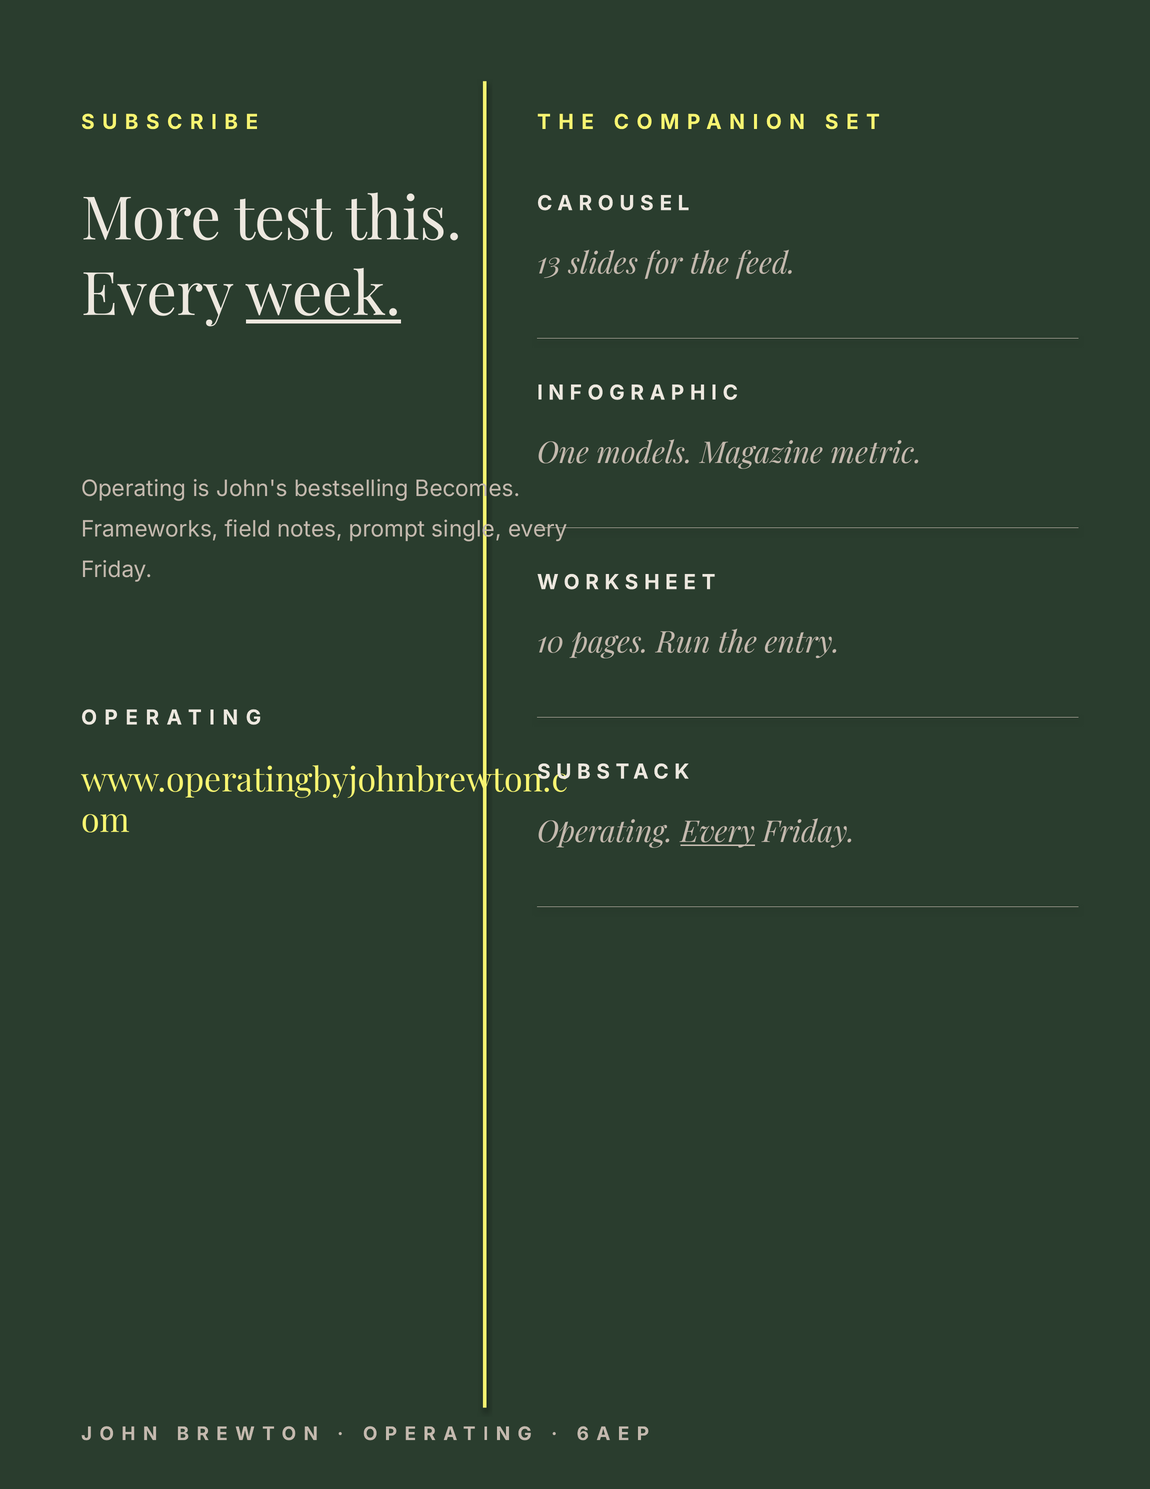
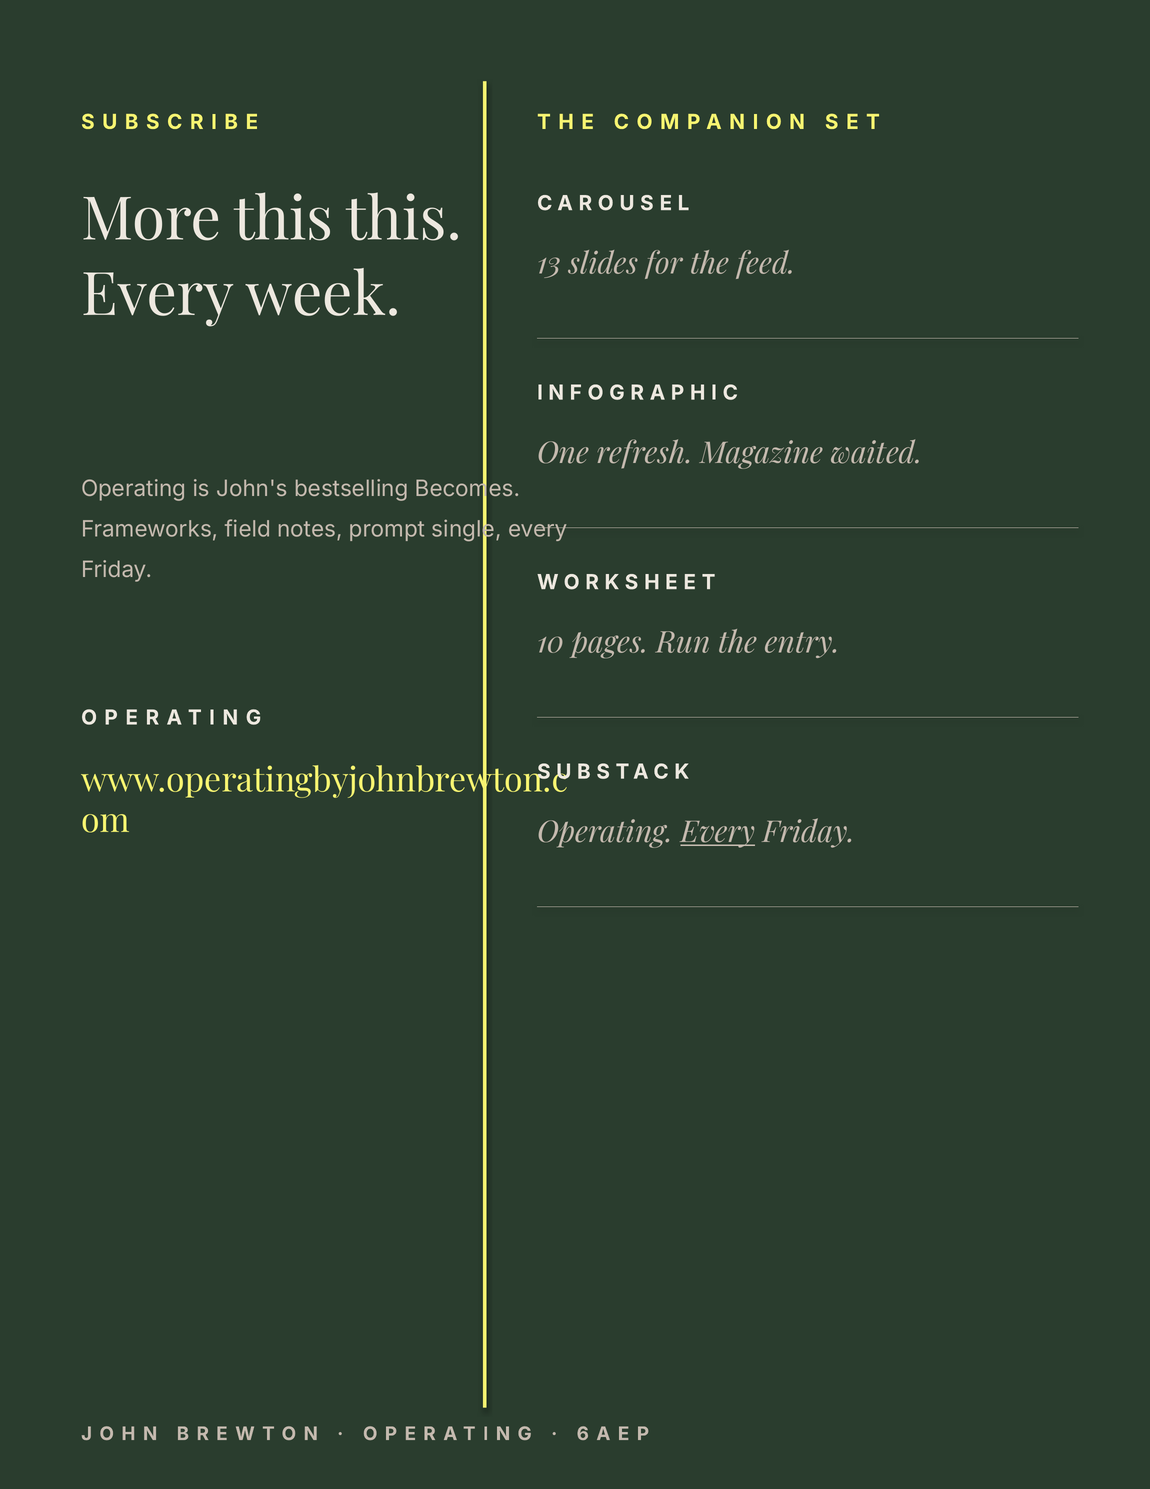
More test: test -> this (283, 220)
week underline: present -> none (323, 295)
models: models -> refresh (645, 453)
metric: metric -> waited (877, 453)
